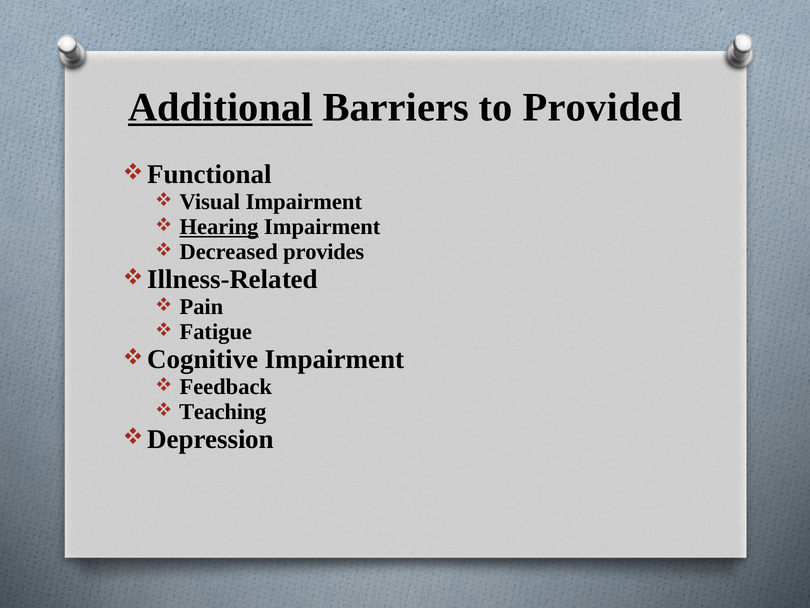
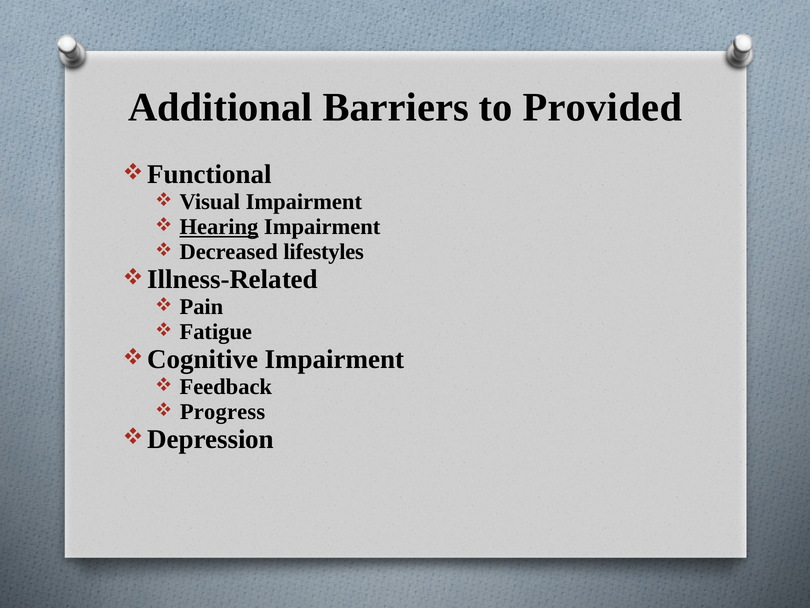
Additional underline: present -> none (220, 107)
provides: provides -> lifestyles (324, 252)
Teaching: Teaching -> Progress (223, 411)
